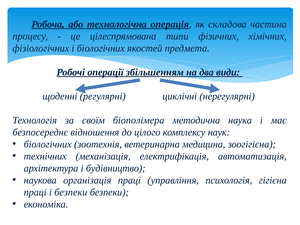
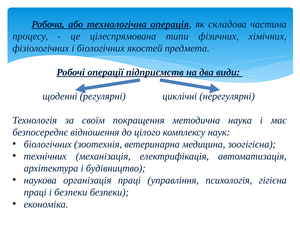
збільшенням: збільшенням -> підприємств (155, 72)
біополімера: біополімера -> покращення (139, 120)
